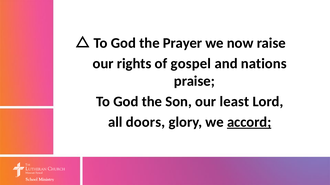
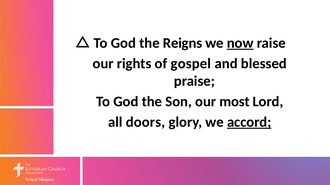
Prayer: Prayer -> Reigns (183, 43)
now underline: none -> present (240, 43)
nations: nations -> blessed (264, 64)
least: least -> most (235, 102)
